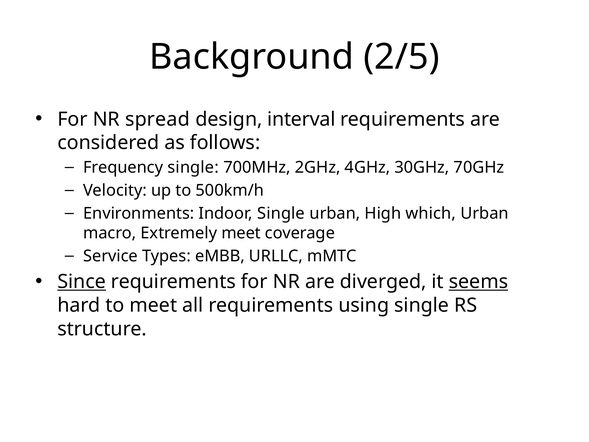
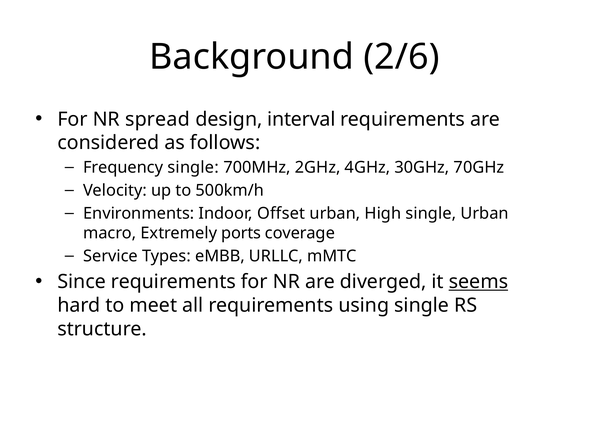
2/5: 2/5 -> 2/6 (401, 57)
Indoor Single: Single -> Offset (281, 213)
High which: which -> single (431, 213)
Extremely meet: meet -> ports (241, 233)
Since underline: present -> none (82, 282)
